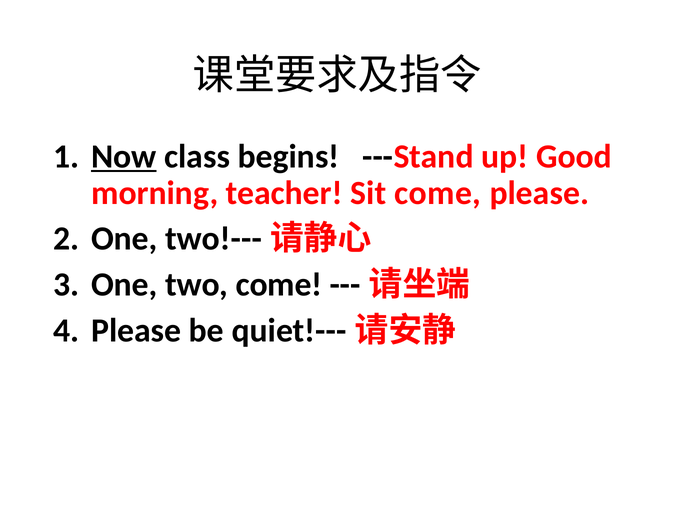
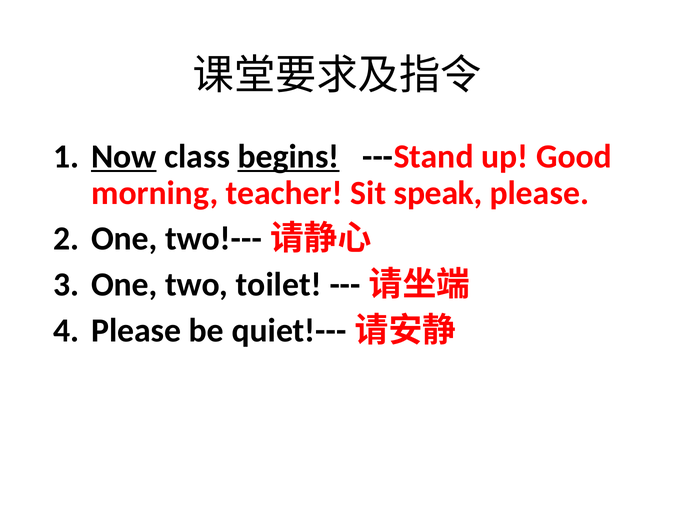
begins underline: none -> present (289, 156)
Sit come: come -> speak (438, 193)
two come: come -> toilet (279, 284)
